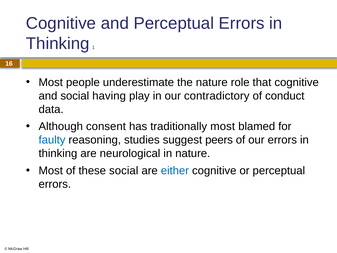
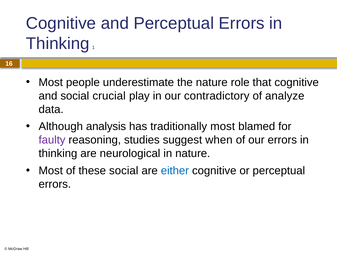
having: having -> crucial (109, 96)
conduct: conduct -> analyze (285, 96)
consent: consent -> analysis (106, 126)
faulty colour: blue -> purple (52, 140)
peers: peers -> when (219, 140)
